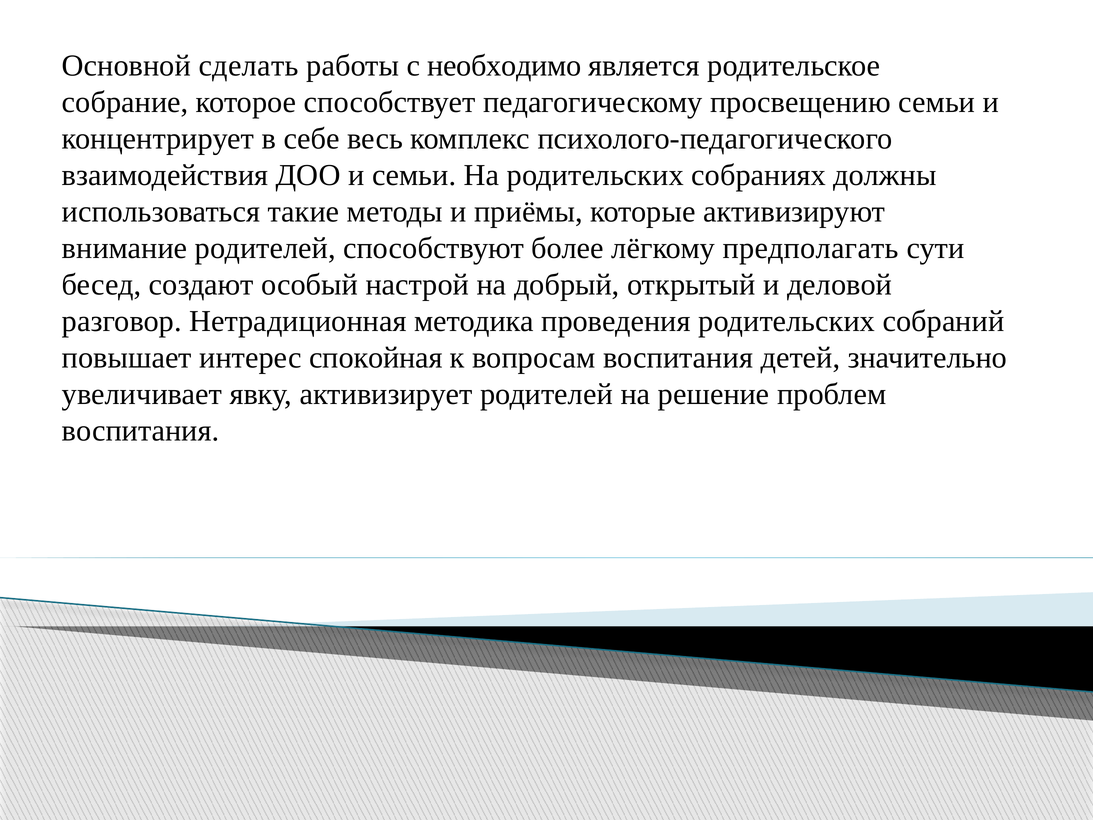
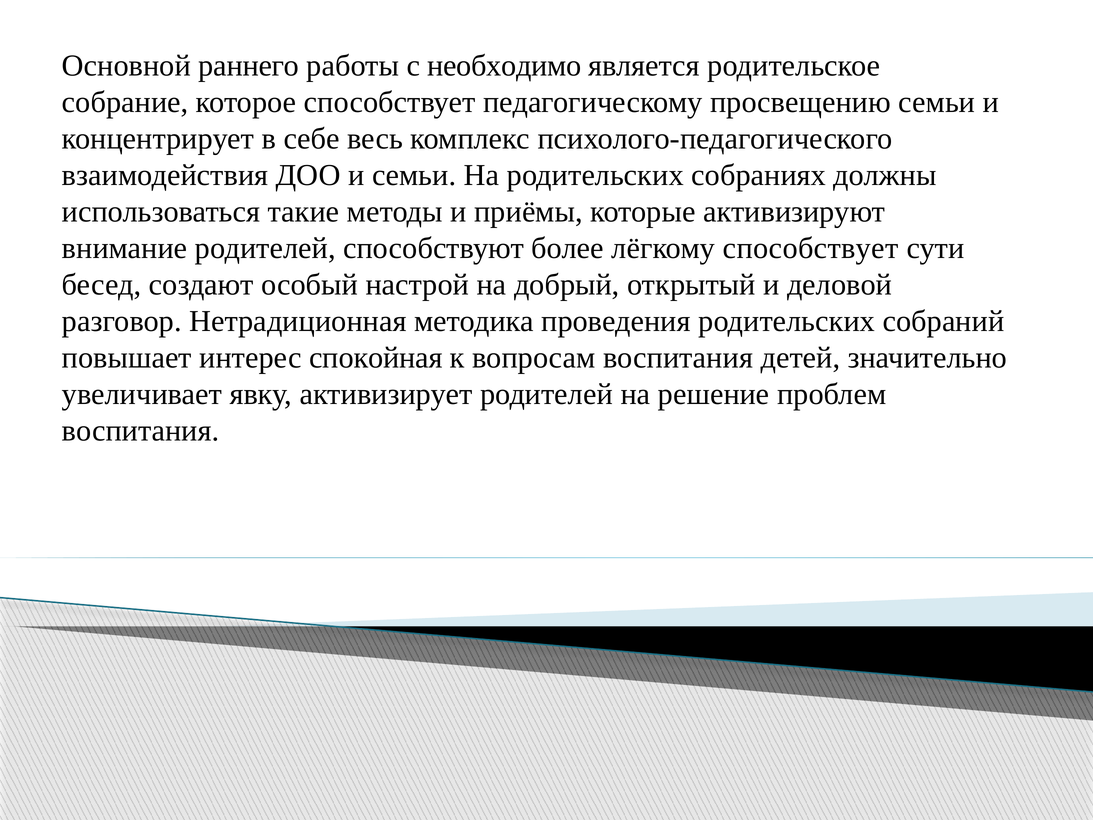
сделать: сделать -> раннего (249, 66)
лёгкому предполагать: предполагать -> способствует (811, 248)
